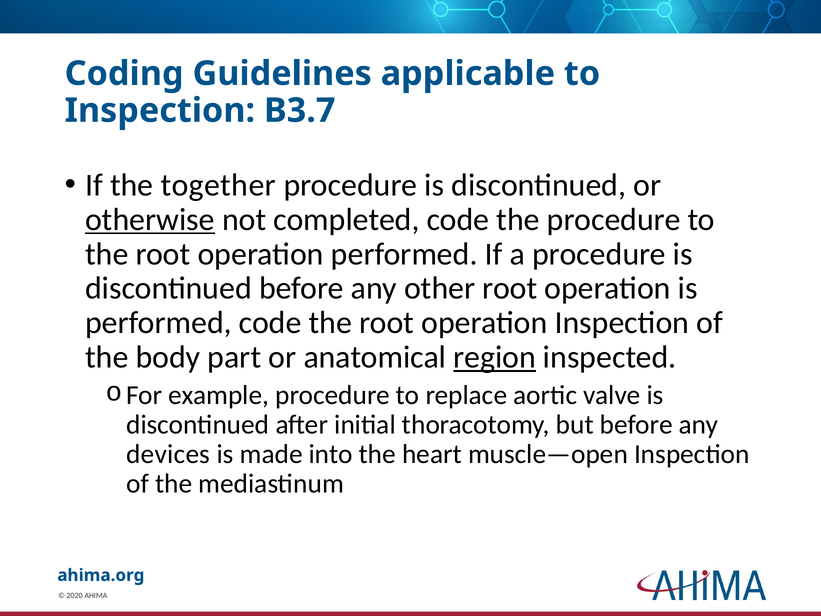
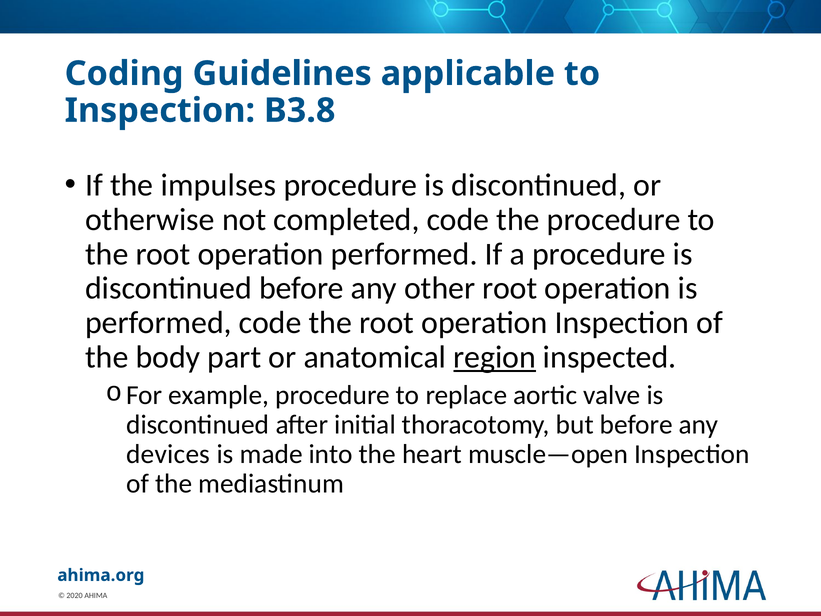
B3.7: B3.7 -> B3.8 (300, 111)
together: together -> impulses (218, 185)
otherwise underline: present -> none (150, 219)
